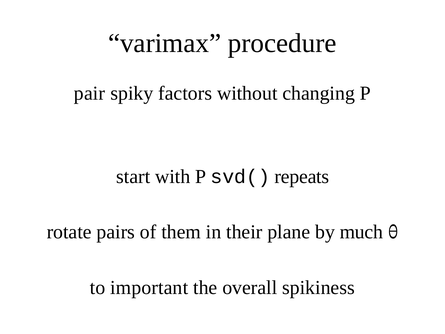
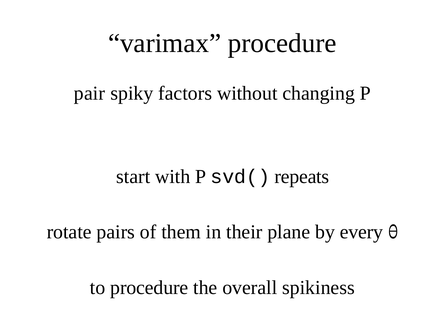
much: much -> every (361, 232)
to important: important -> procedure (149, 287)
